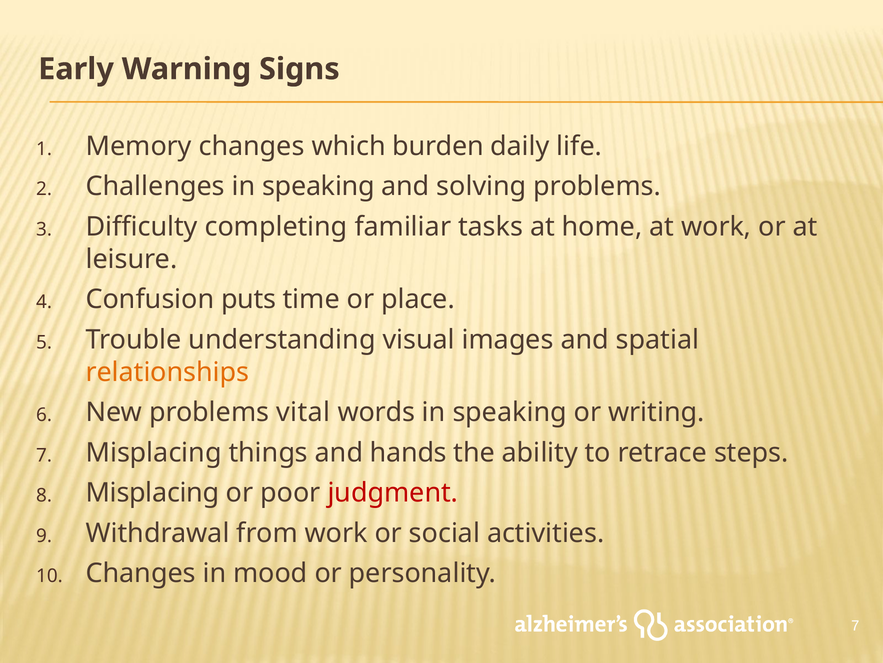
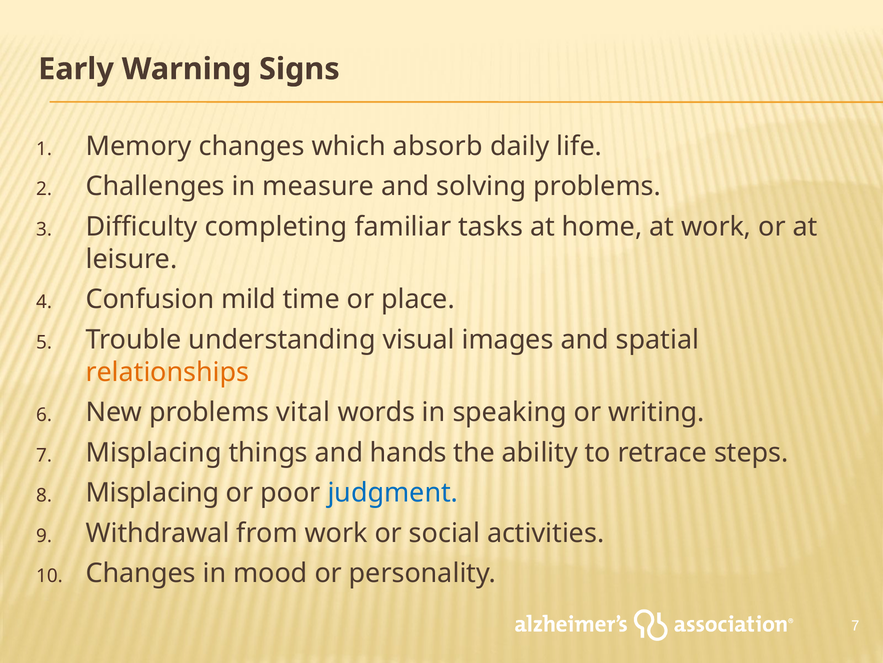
burden: burden -> absorb (438, 146)
Challenges in speaking: speaking -> measure (318, 186)
puts: puts -> mild (249, 299)
judgment colour: red -> blue (393, 492)
